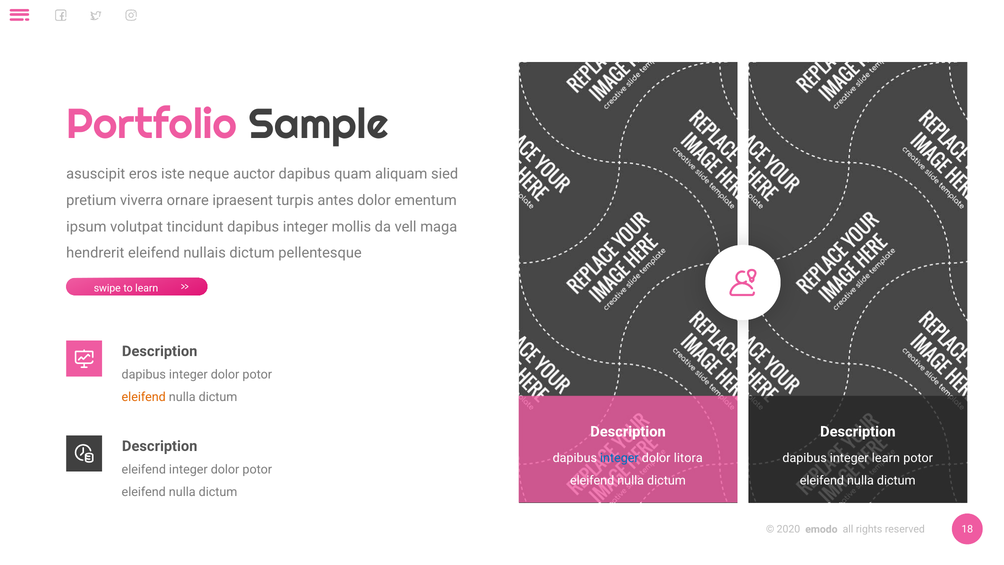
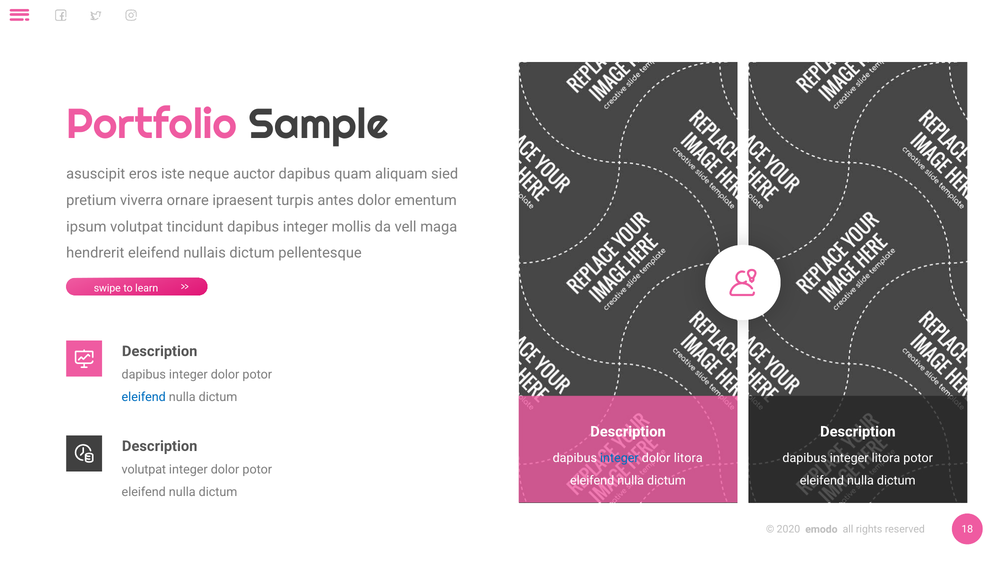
eleifend colour: orange -> blue (144, 397)
integer learn: learn -> litora (886, 458)
eleifend: eleifend -> volutpat (144, 469)
